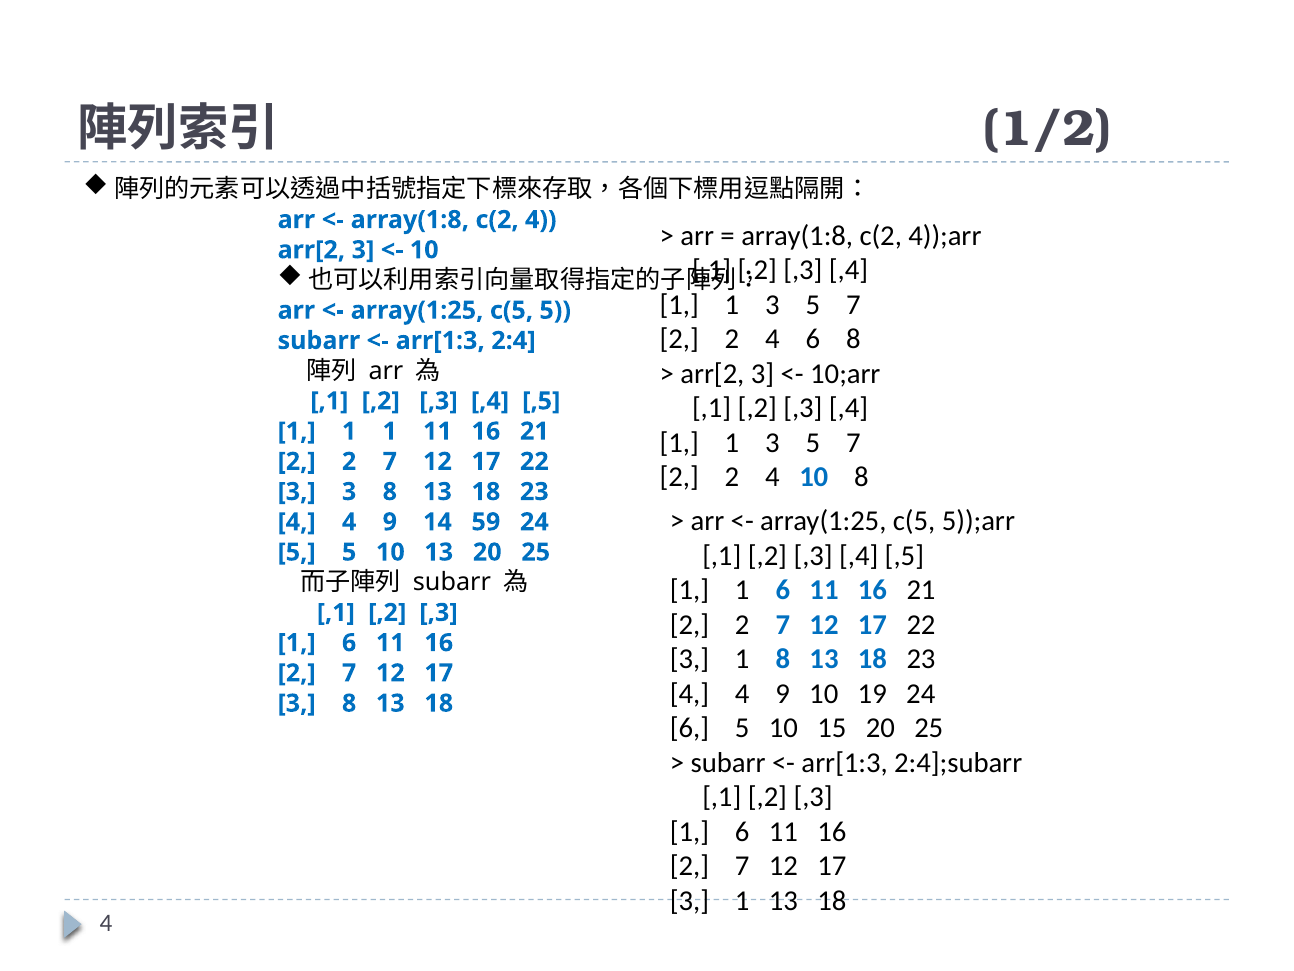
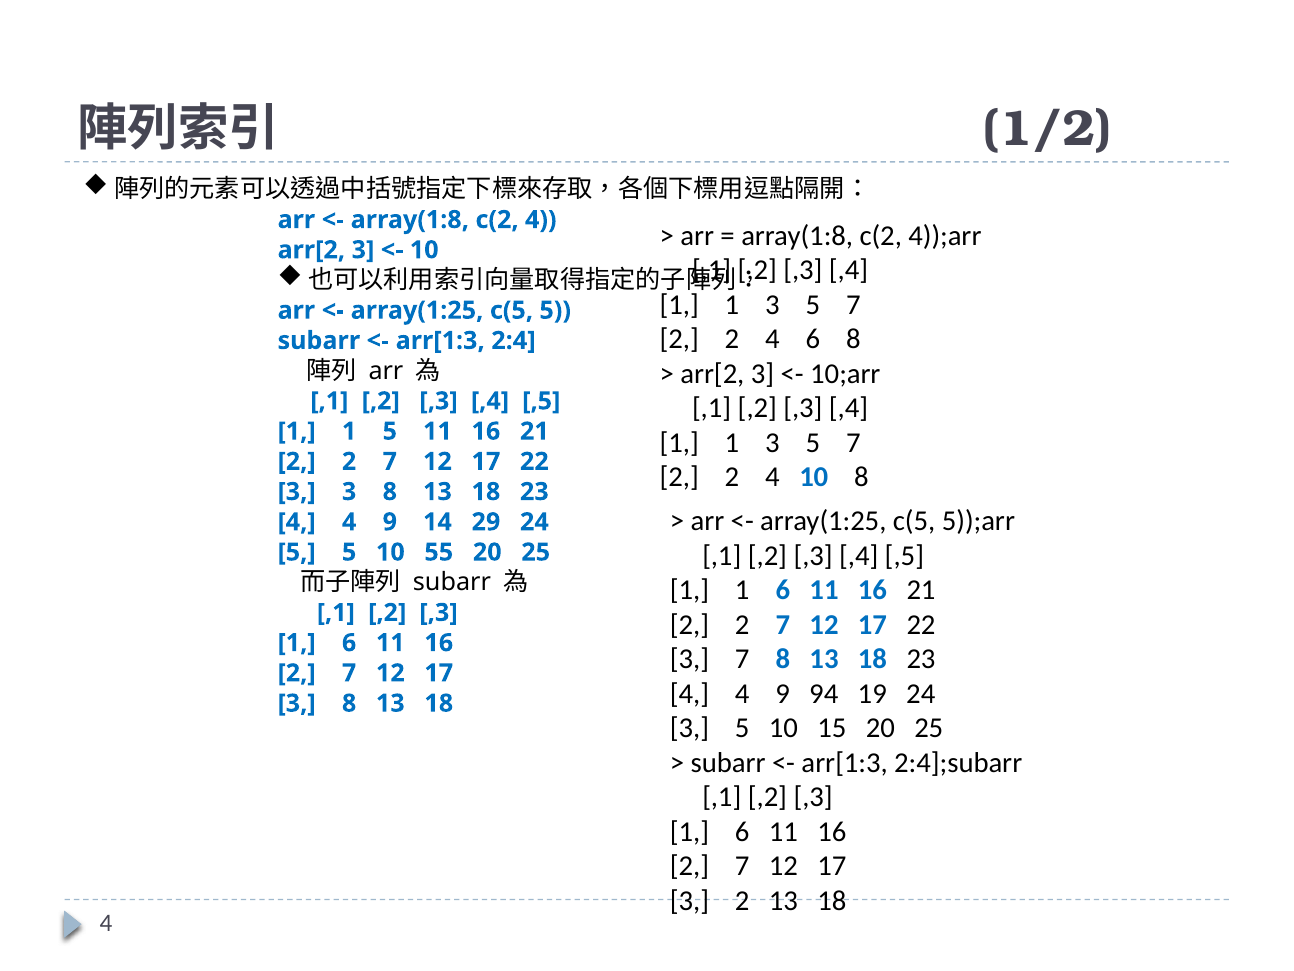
1 1 1: 1 -> 5 (390, 431)
59: 59 -> 29 (486, 522)
10 13: 13 -> 55 (439, 552)
1: 1 -> 7 (742, 659)
9 10: 10 -> 94 (824, 693)
6: 6 -> 3 (690, 728)
1: 1 -> 2 (742, 900)
